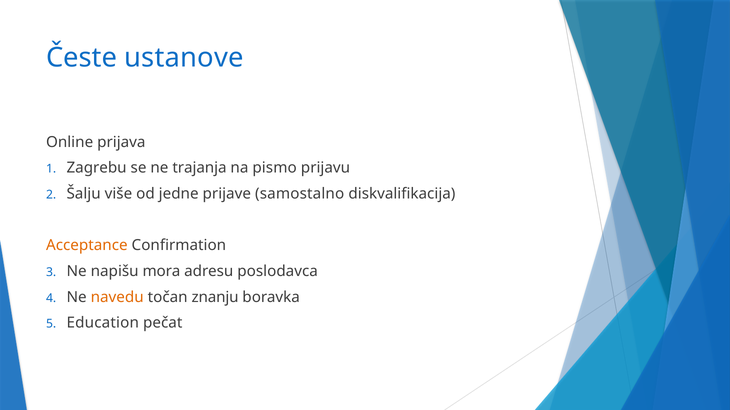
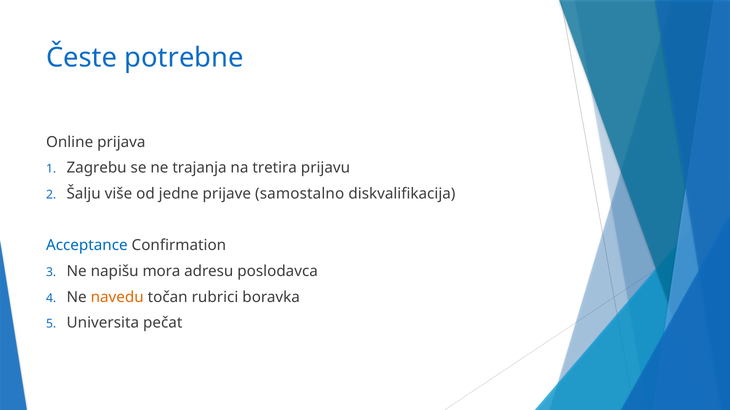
ustanove: ustanove -> potrebne (184, 58)
pismo: pismo -> tretira (275, 168)
Acceptance colour: orange -> blue (87, 246)
znanju: znanju -> rubrici (215, 298)
Education: Education -> Universita (103, 323)
